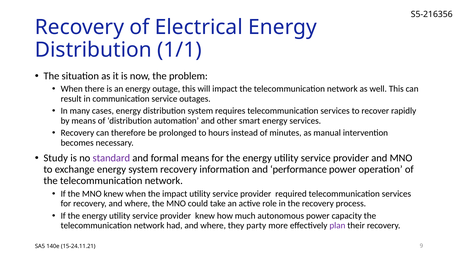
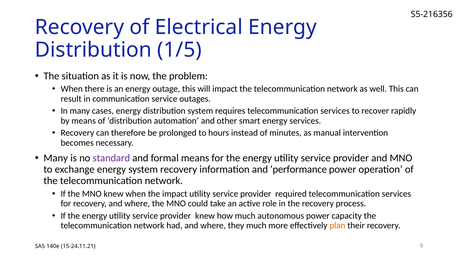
1/1: 1/1 -> 1/5 (179, 50)
Study: Study -> Many (56, 158)
they party: party -> much (256, 225)
plan colour: purple -> orange (337, 225)
